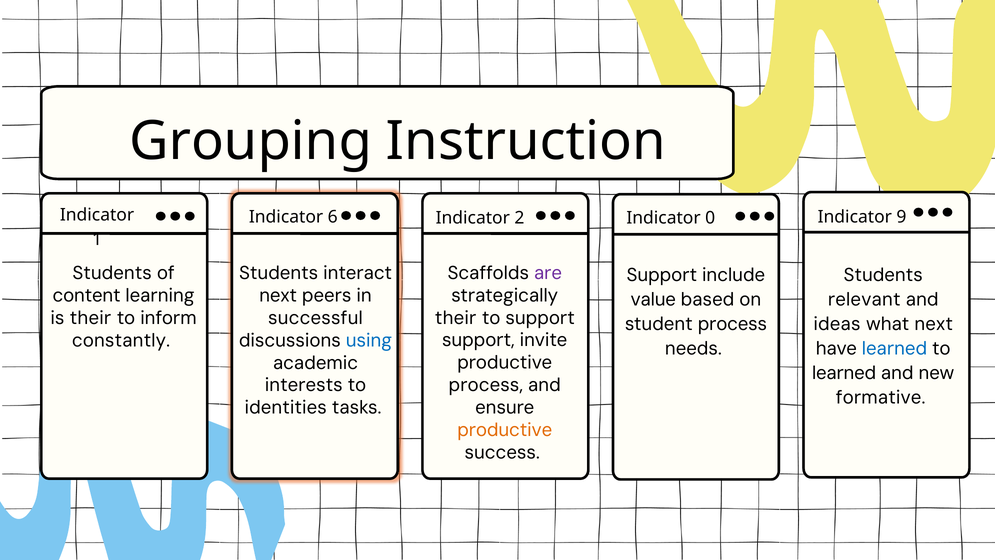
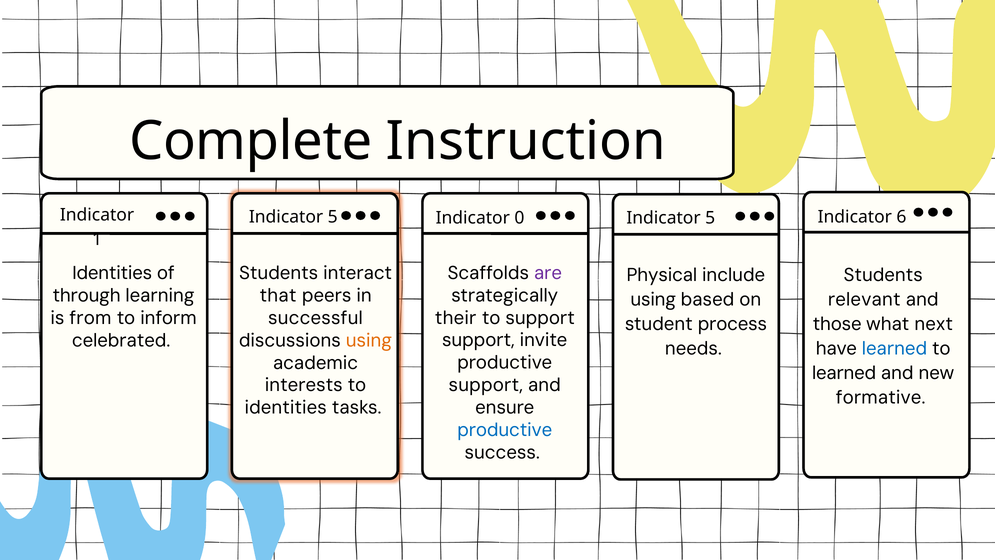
Grouping: Grouping -> Complete (251, 141)
6: 6 -> 5 (333, 217)
2: 2 -> 0 (519, 218)
0: 0 -> 5 (710, 218)
9: 9 -> 6 (901, 217)
Students: Students -> Identities (112, 273)
Support: Support -> Physical (662, 275)
content: content -> through (87, 295)
next: next -> that (278, 295)
value: value -> using (653, 299)
is their: their -> from (90, 318)
ideas: ideas -> those (837, 324)
constantly: constantly -> celebrated (121, 340)
using colour: blue -> orange (369, 340)
process: process -> support (486, 385)
productive colour: orange -> blue (505, 430)
